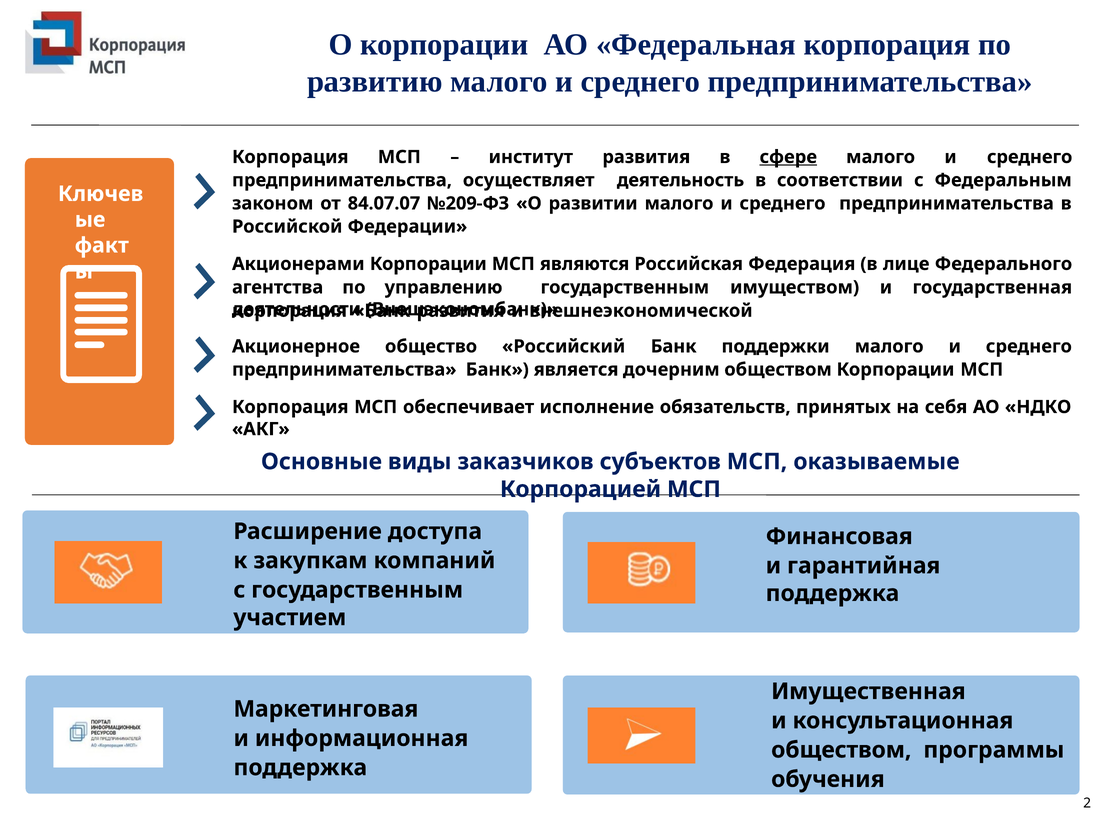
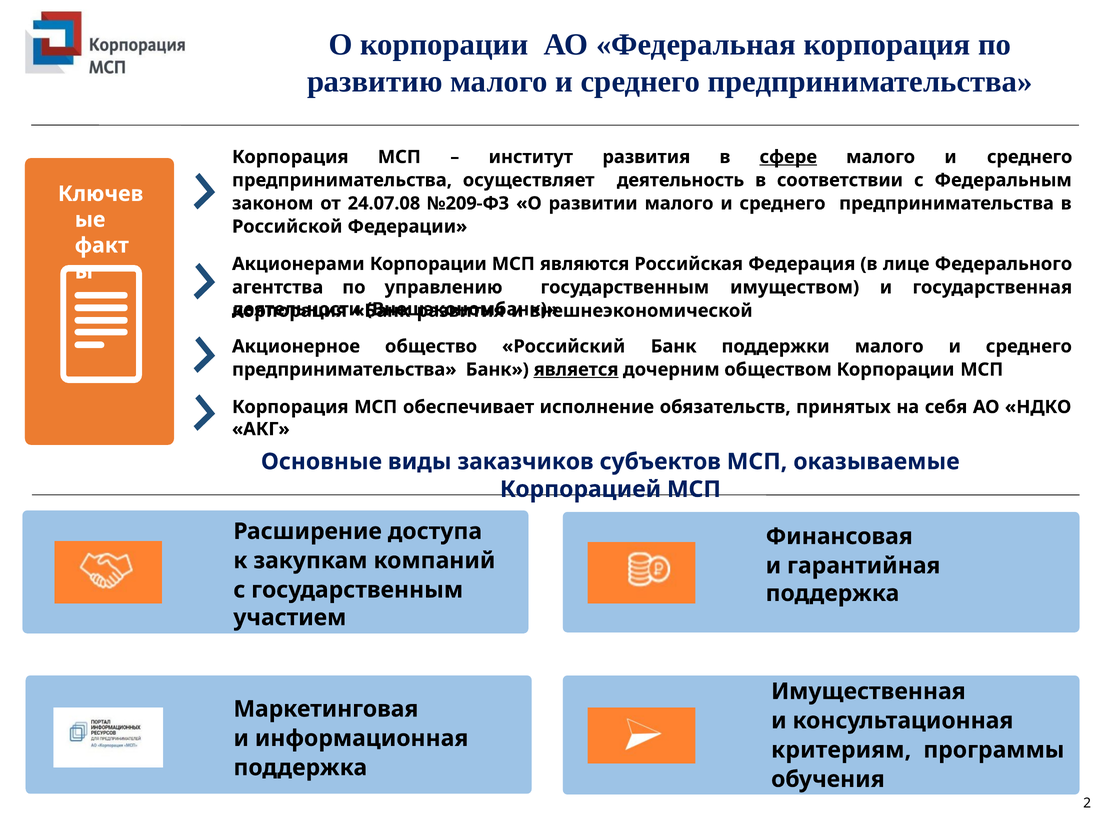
84.07.07: 84.07.07 -> 24.07.08 (384, 203)
является underline: none -> present (576, 369)
обществом: обществом -> критериям (841, 750)
